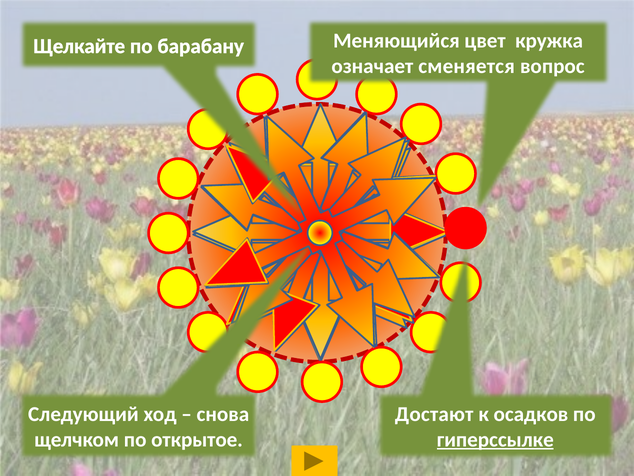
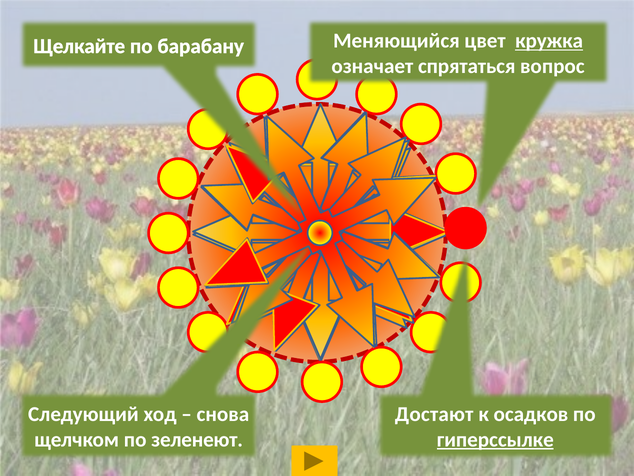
кружка underline: none -> present (549, 41)
сменяется: сменяется -> спрятаться (467, 66)
открытое: открытое -> зеленеют (197, 439)
